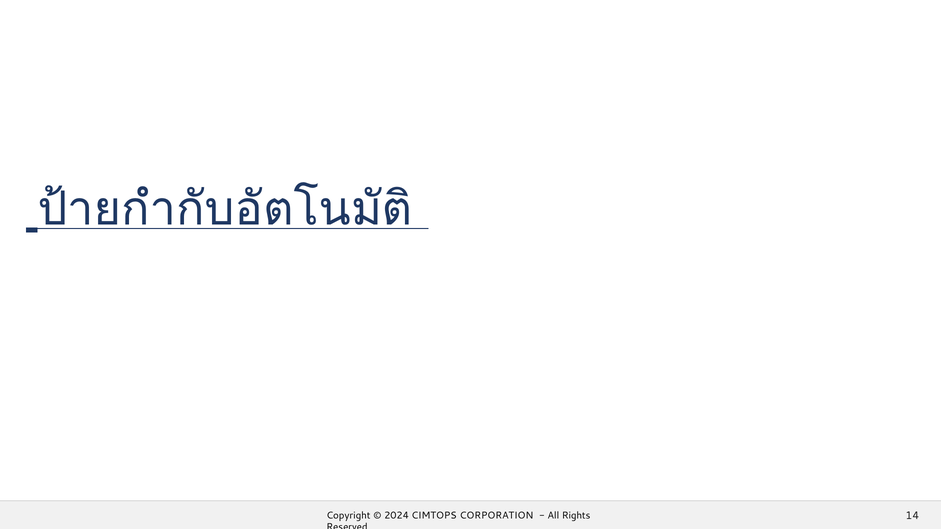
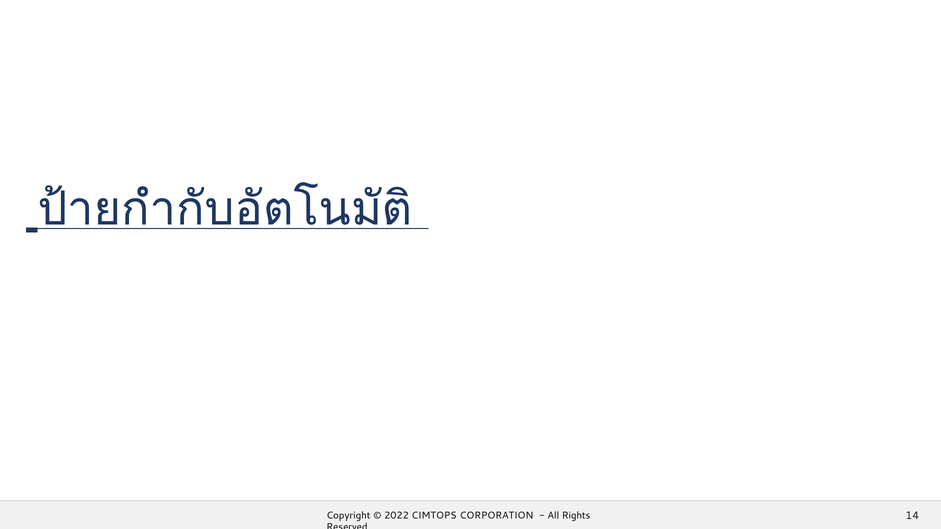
2024: 2024 -> 2022 (397, 516)
